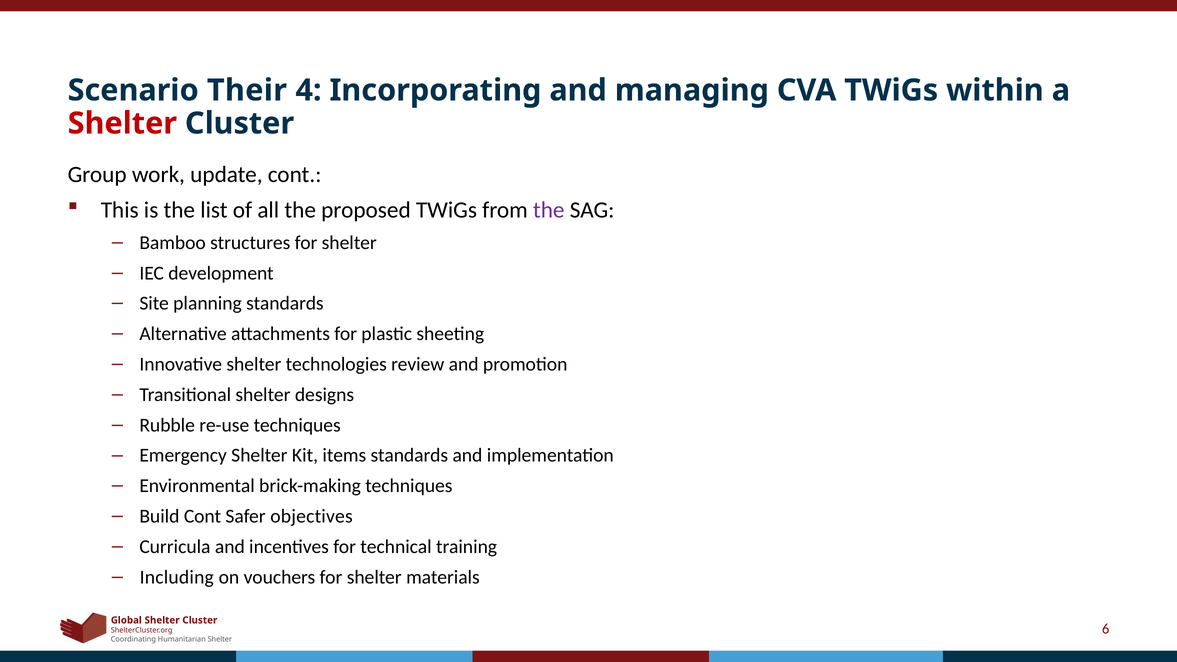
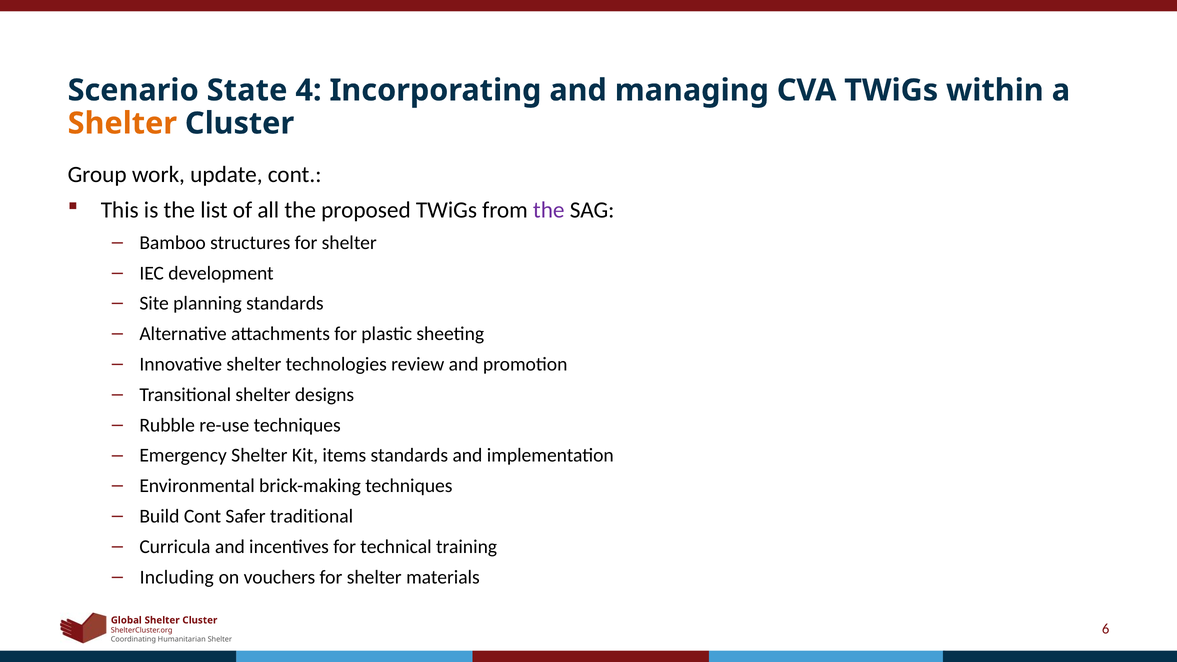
Their: Their -> State (247, 90)
Shelter colour: red -> orange (122, 123)
objectives: objectives -> traditional (312, 516)
